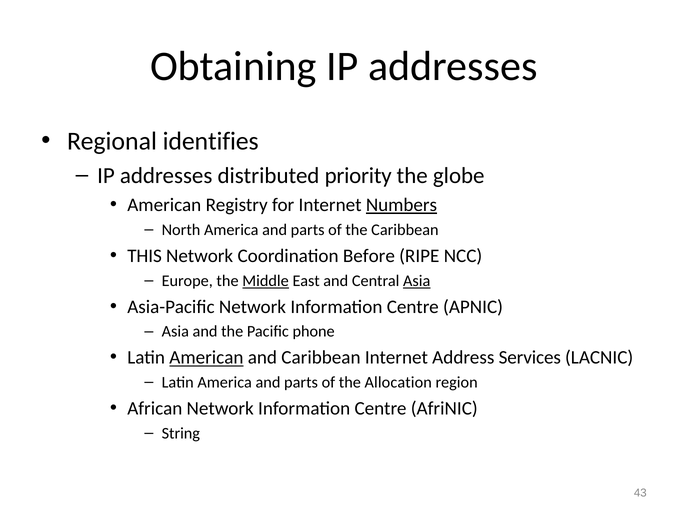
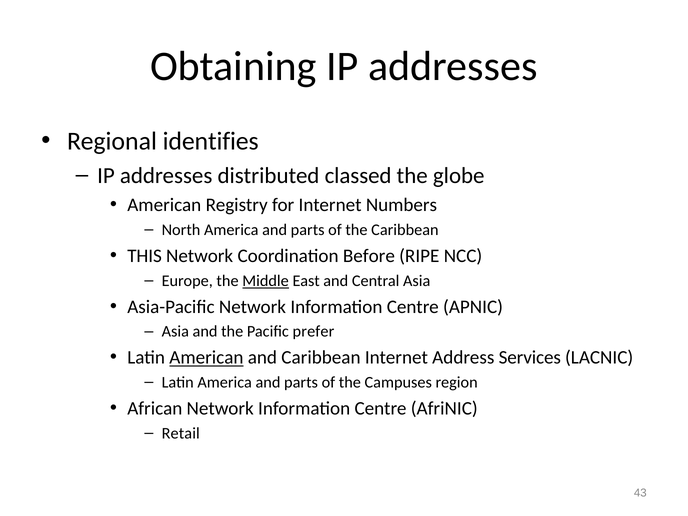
priority: priority -> classed (358, 176)
Numbers underline: present -> none (401, 205)
Asia underline: present -> none (417, 281)
phone: phone -> prefer (313, 332)
Allocation: Allocation -> Campuses (398, 382)
String: String -> Retail (181, 433)
